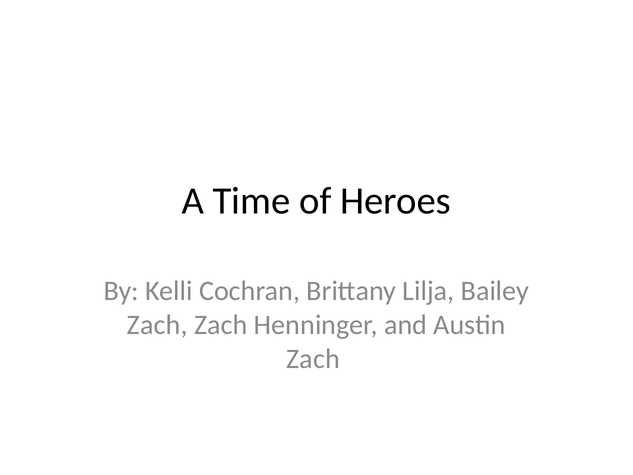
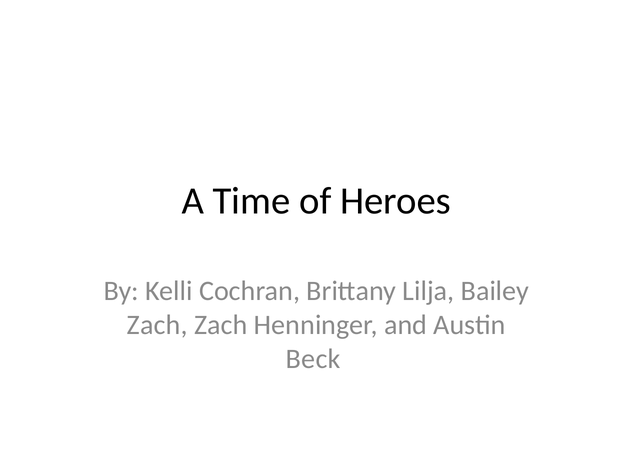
Zach: Zach -> Beck (313, 359)
